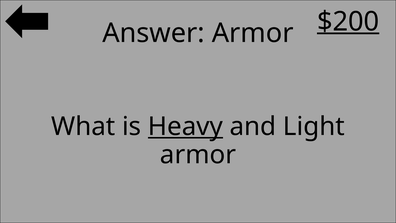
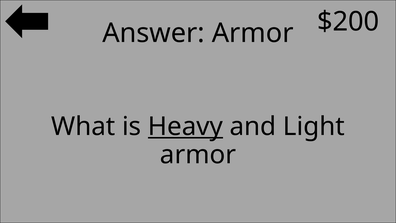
$200 underline: present -> none (348, 22)
